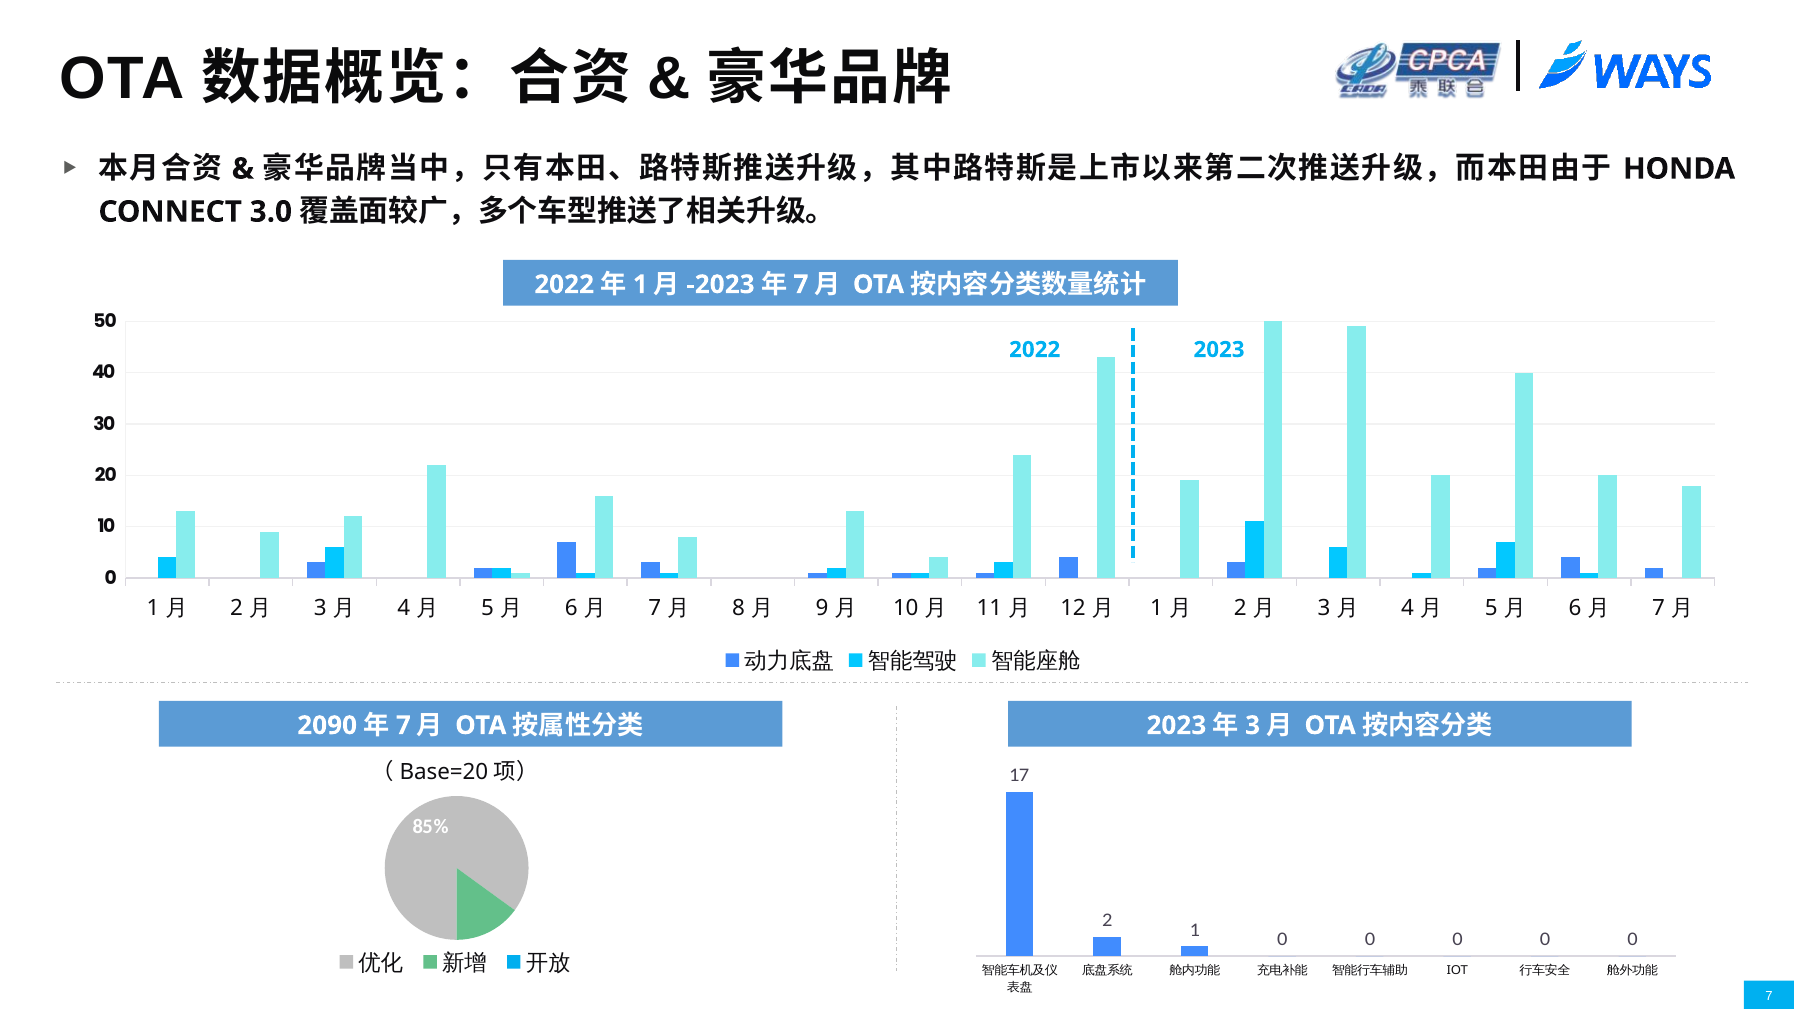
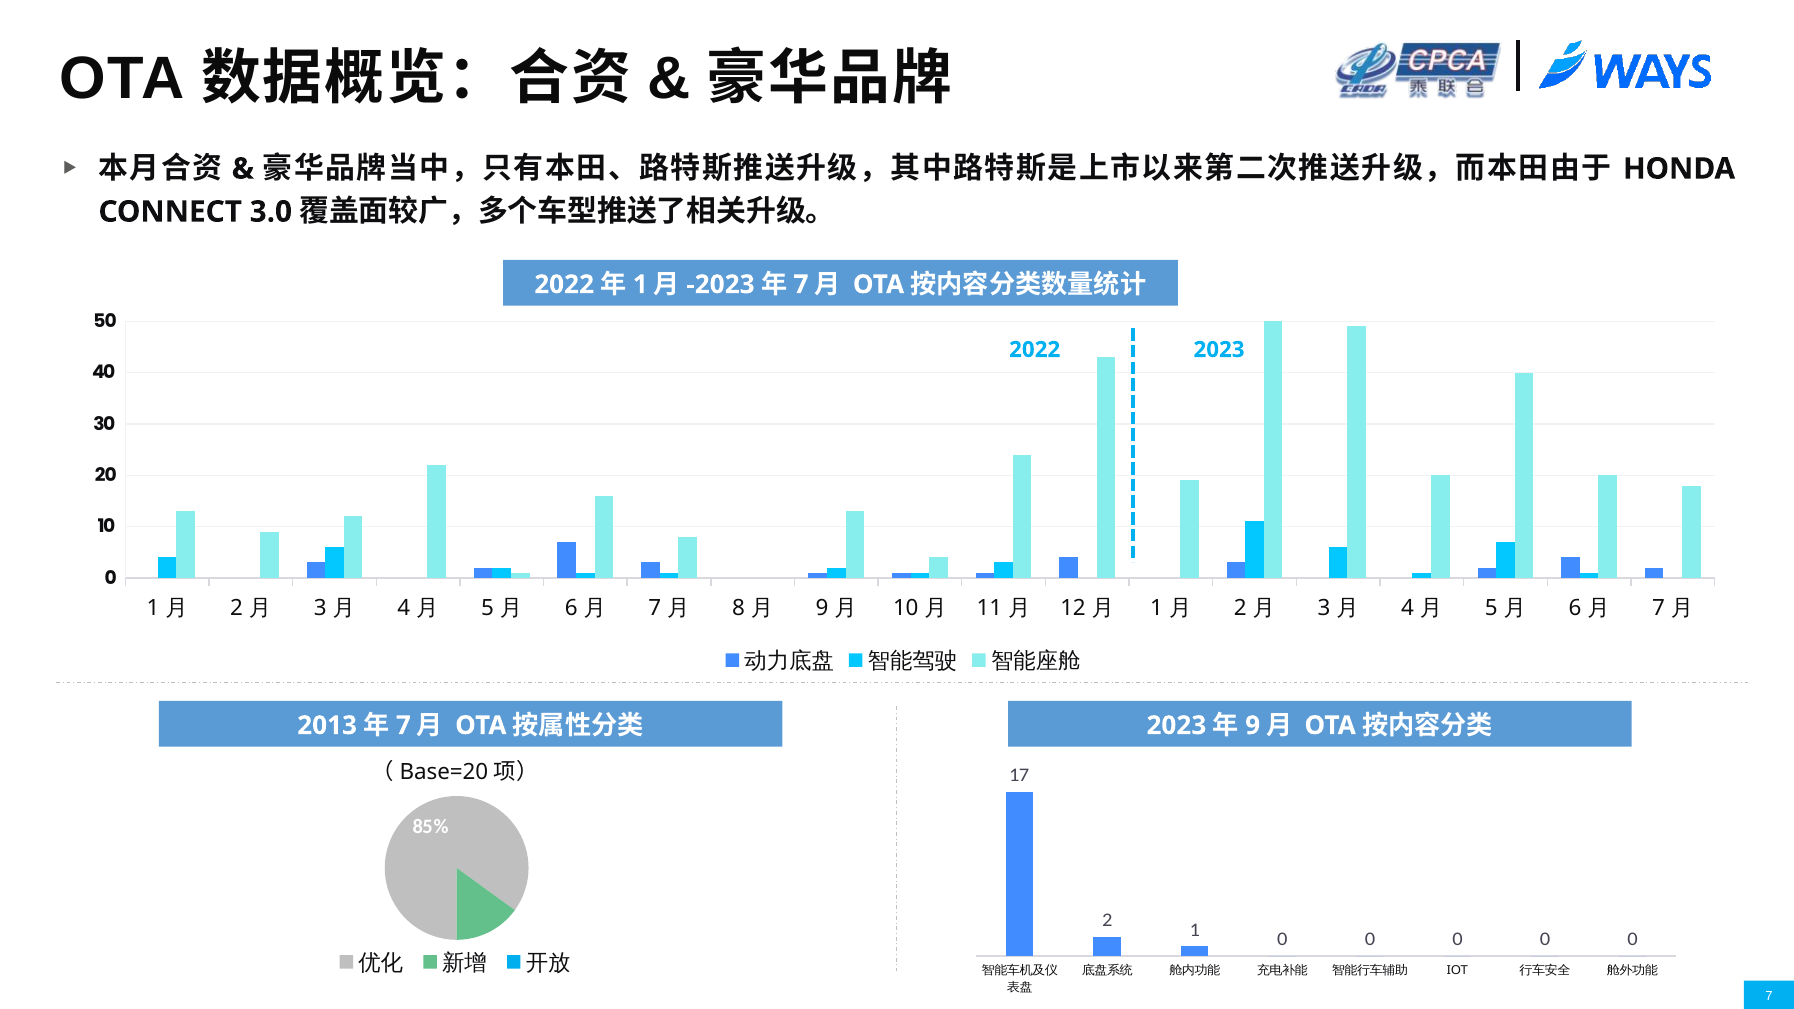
2090: 2090 -> 2013 (327, 726)
3: 3 -> 9 (1253, 726)
